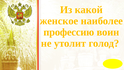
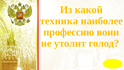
женское: женское -> техника (59, 21)
